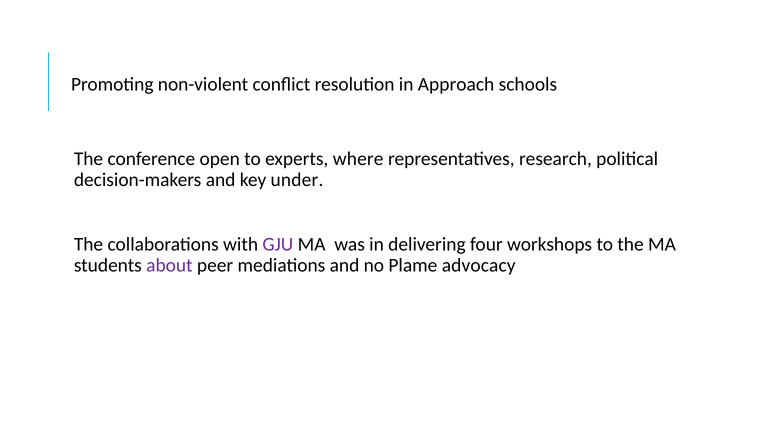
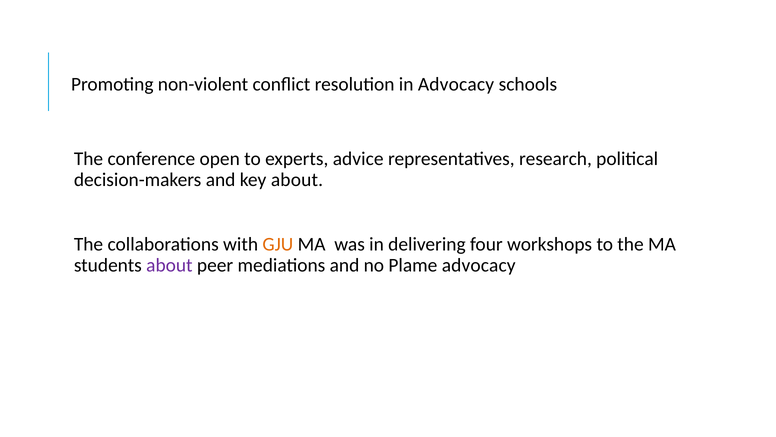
in Approach: Approach -> Advocacy (456, 84)
where: where -> advice (358, 159)
key under: under -> about (297, 180)
GJU colour: purple -> orange (278, 244)
